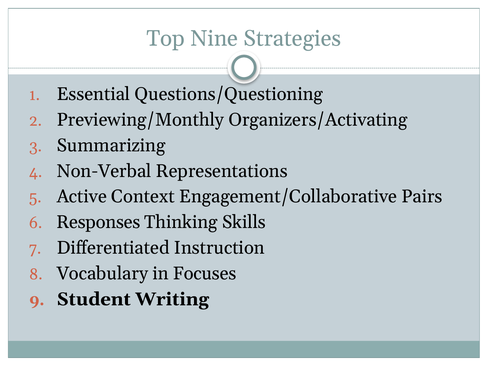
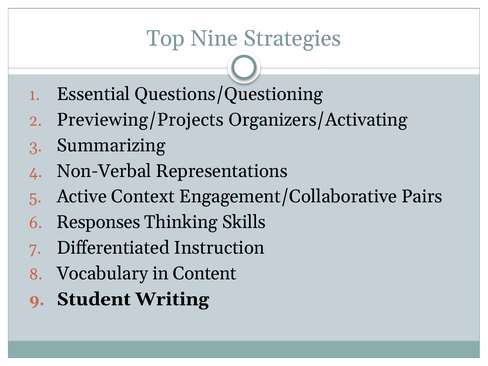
Previewing/Monthly: Previewing/Monthly -> Previewing/Projects (140, 120)
Focuses: Focuses -> Content (205, 274)
